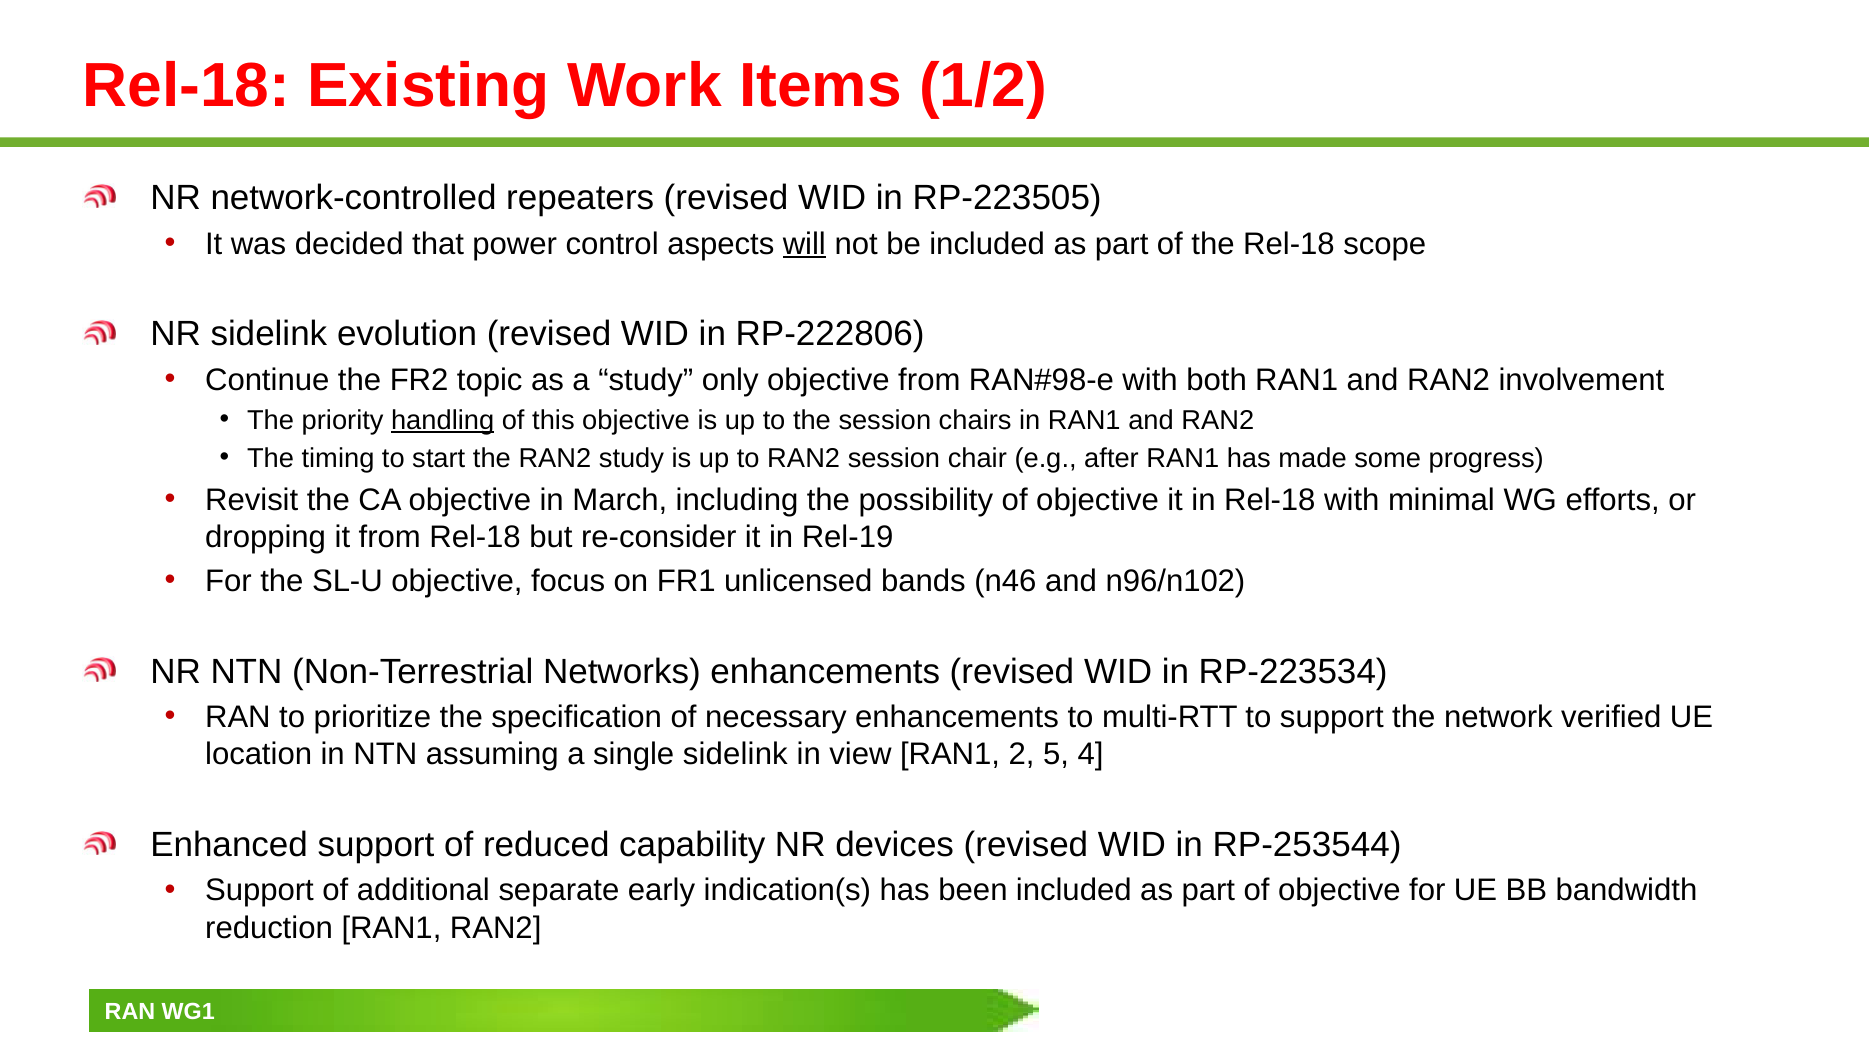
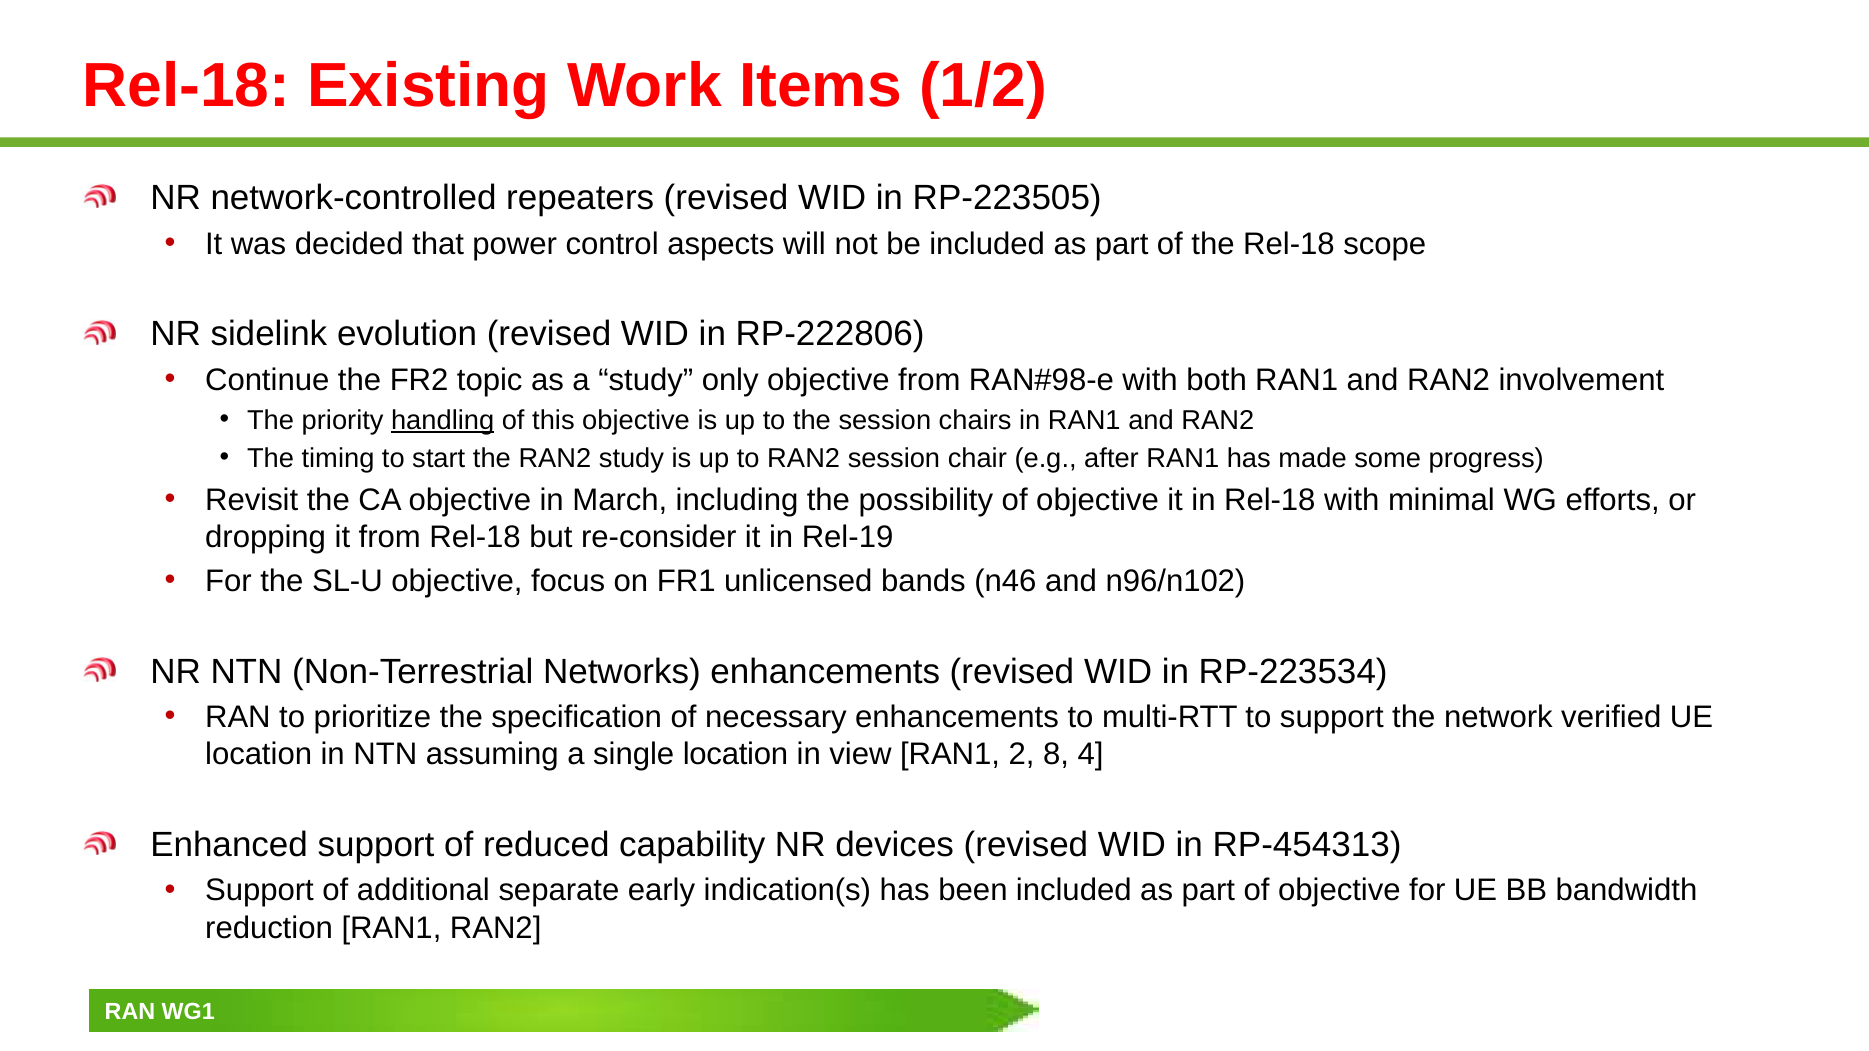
will underline: present -> none (804, 244)
single sidelink: sidelink -> location (736, 755)
5: 5 -> 8 (1056, 755)
RP-253544: RP-253544 -> RP-454313 (1307, 845)
